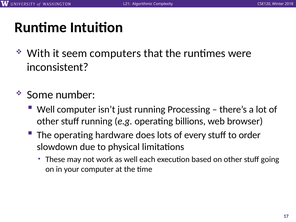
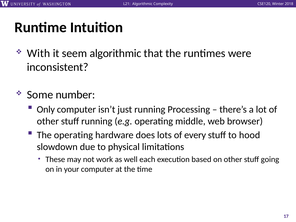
seem computers: computers -> algorithmic (115, 53)
Well: Well -> Only (46, 109)
billions: billions -> middle (190, 121)
order: order -> hood (250, 135)
